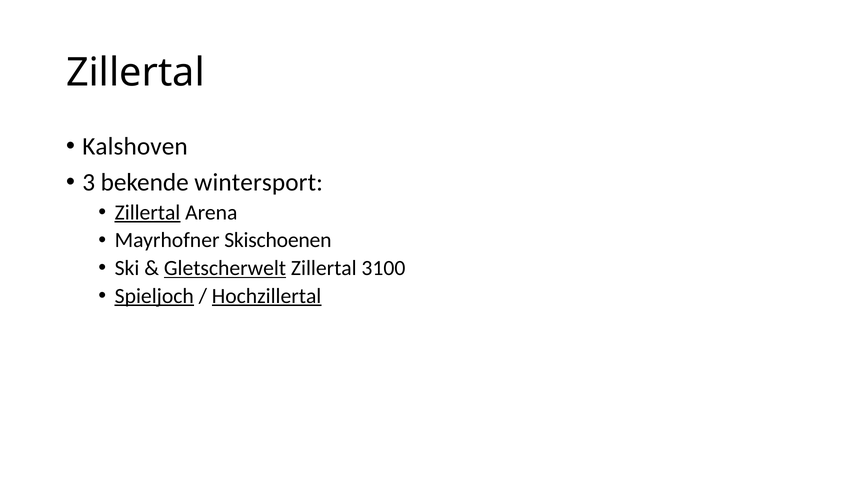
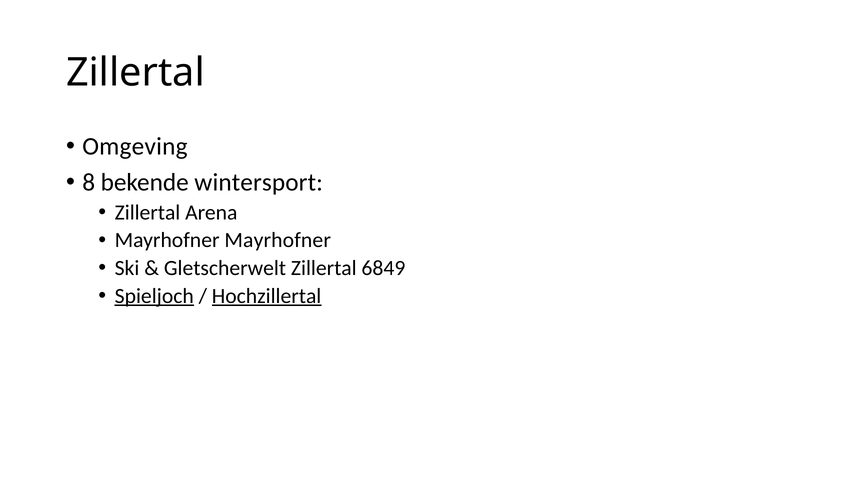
Kalshoven: Kalshoven -> Omgeving (135, 146)
3: 3 -> 8 (89, 183)
Zillertal underline: present -> none (148, 212)
Mayrhofner Skischoenen: Skischoenen -> Mayrhofner (278, 240)
Gletscherwelt underline: present -> none (225, 268)
3100: 3100 -> 6849 (383, 268)
